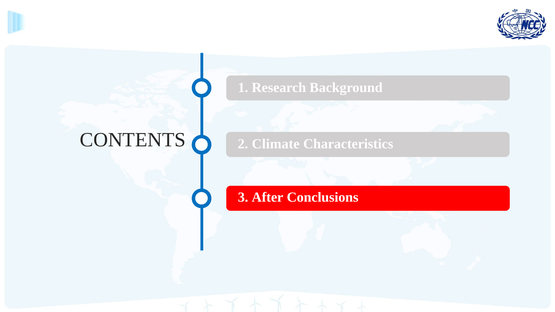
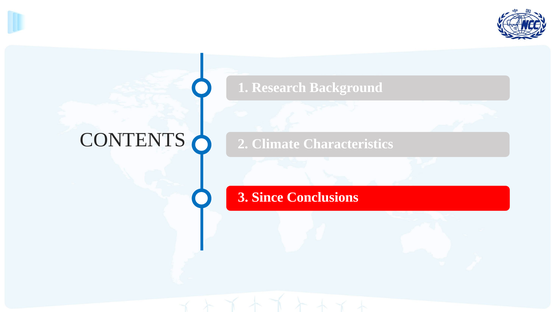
After: After -> Since (268, 197)
